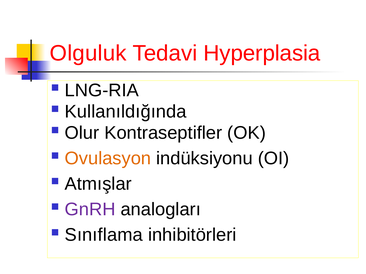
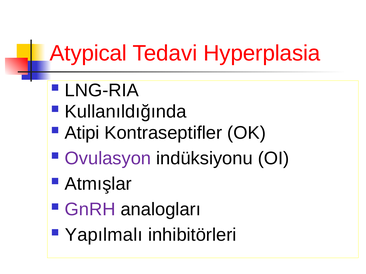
Olguluk: Olguluk -> Atypical (88, 53)
Olur: Olur -> Atipi (82, 133)
Ovulasyon colour: orange -> purple (108, 159)
Sınıflama: Sınıflama -> Yapılmalı (104, 235)
